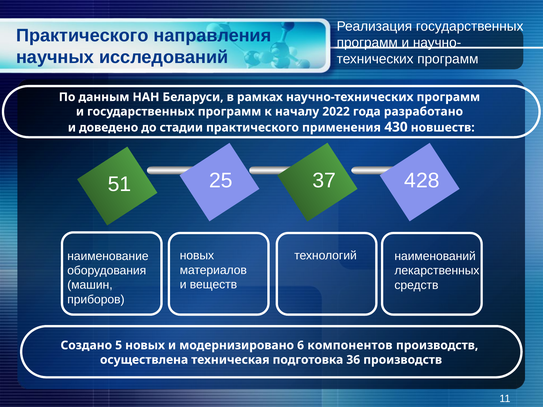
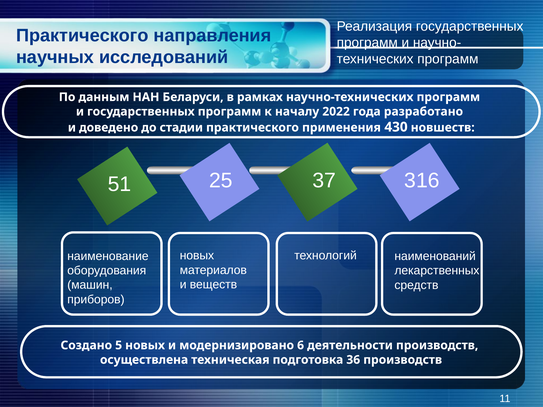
428: 428 -> 316 (422, 181)
компонентов: компонентов -> деятельности (350, 346)
